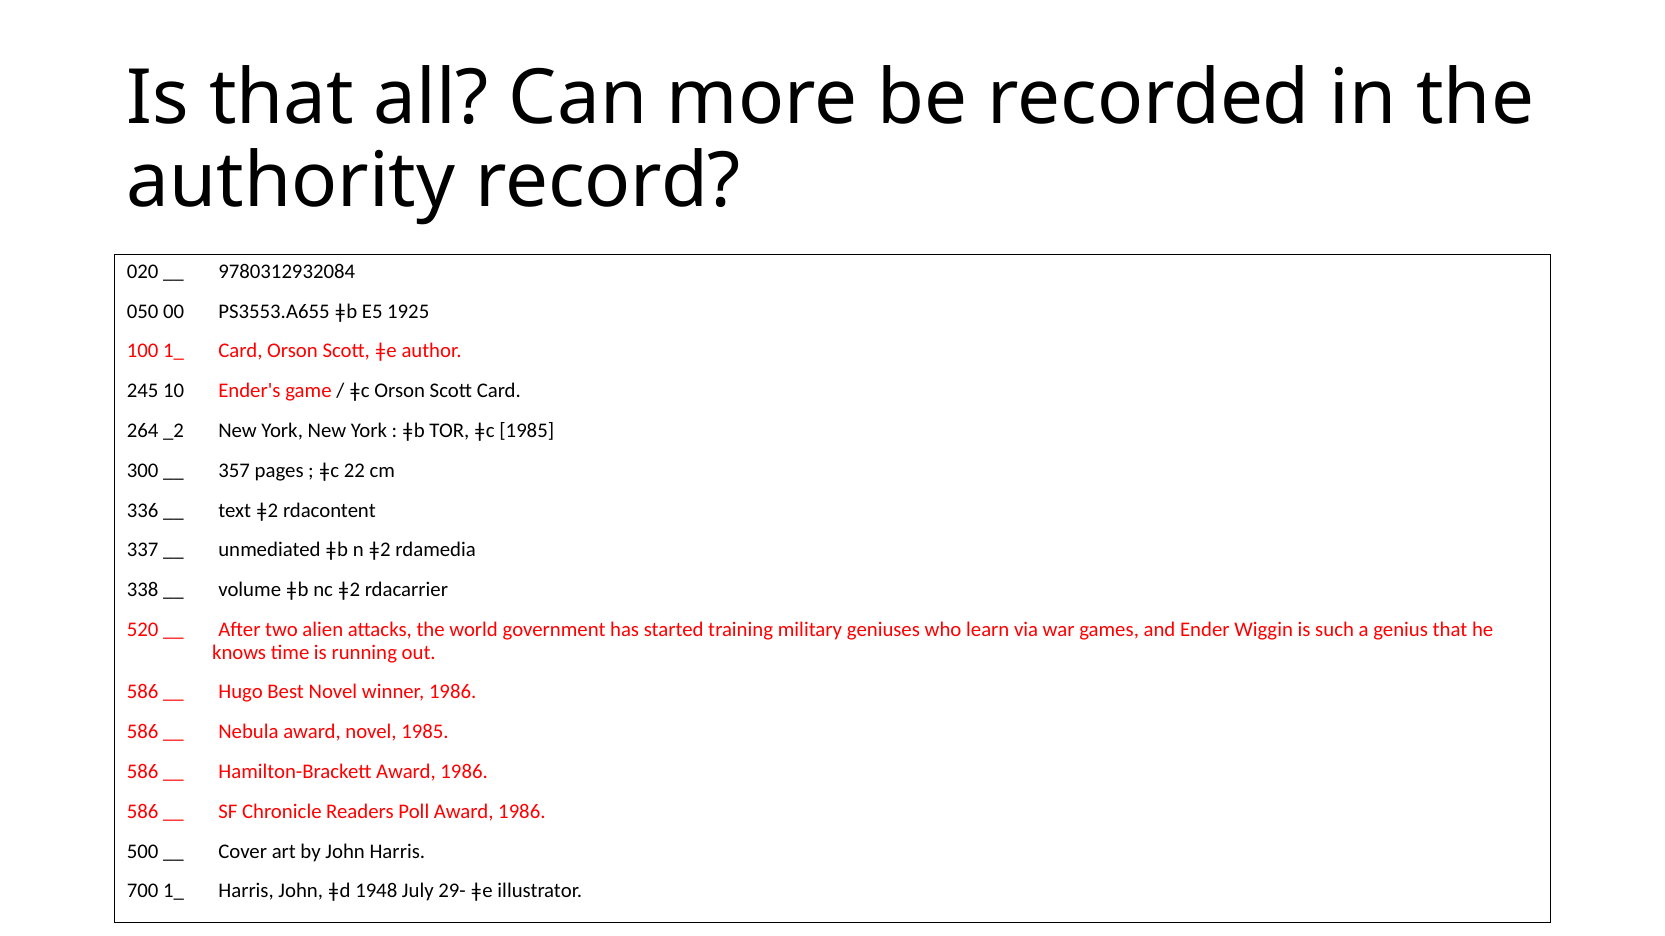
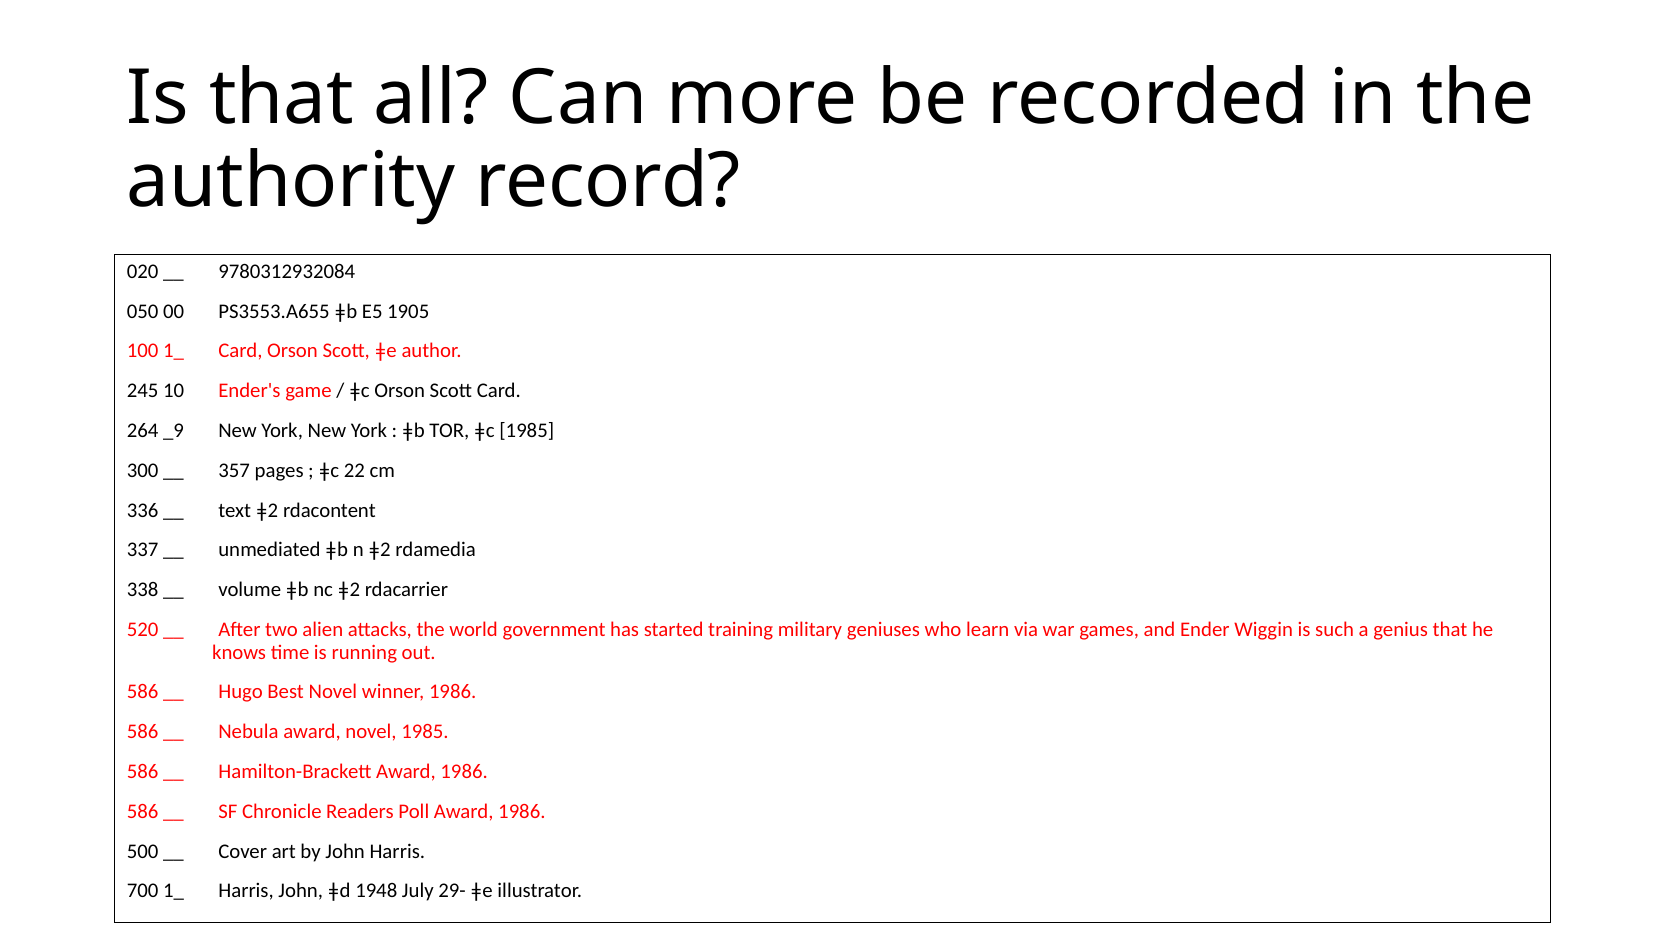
1925: 1925 -> 1905 (408, 312)
_2: _2 -> _9 (174, 431)
